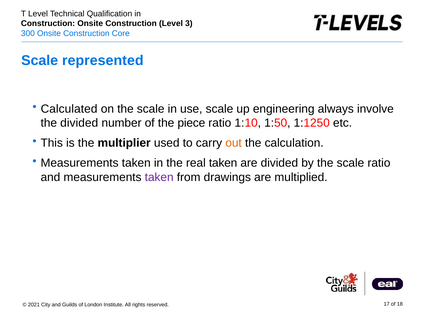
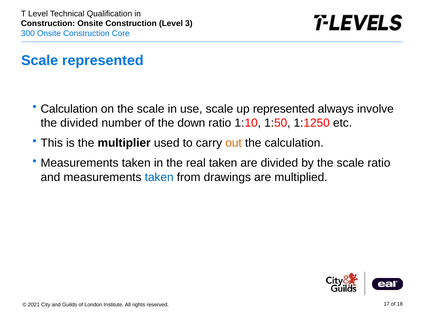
Calculated: Calculated -> Calculation (69, 109)
up engineering: engineering -> represented (284, 109)
piece: piece -> down (191, 123)
taken colour: purple -> blue (159, 177)
